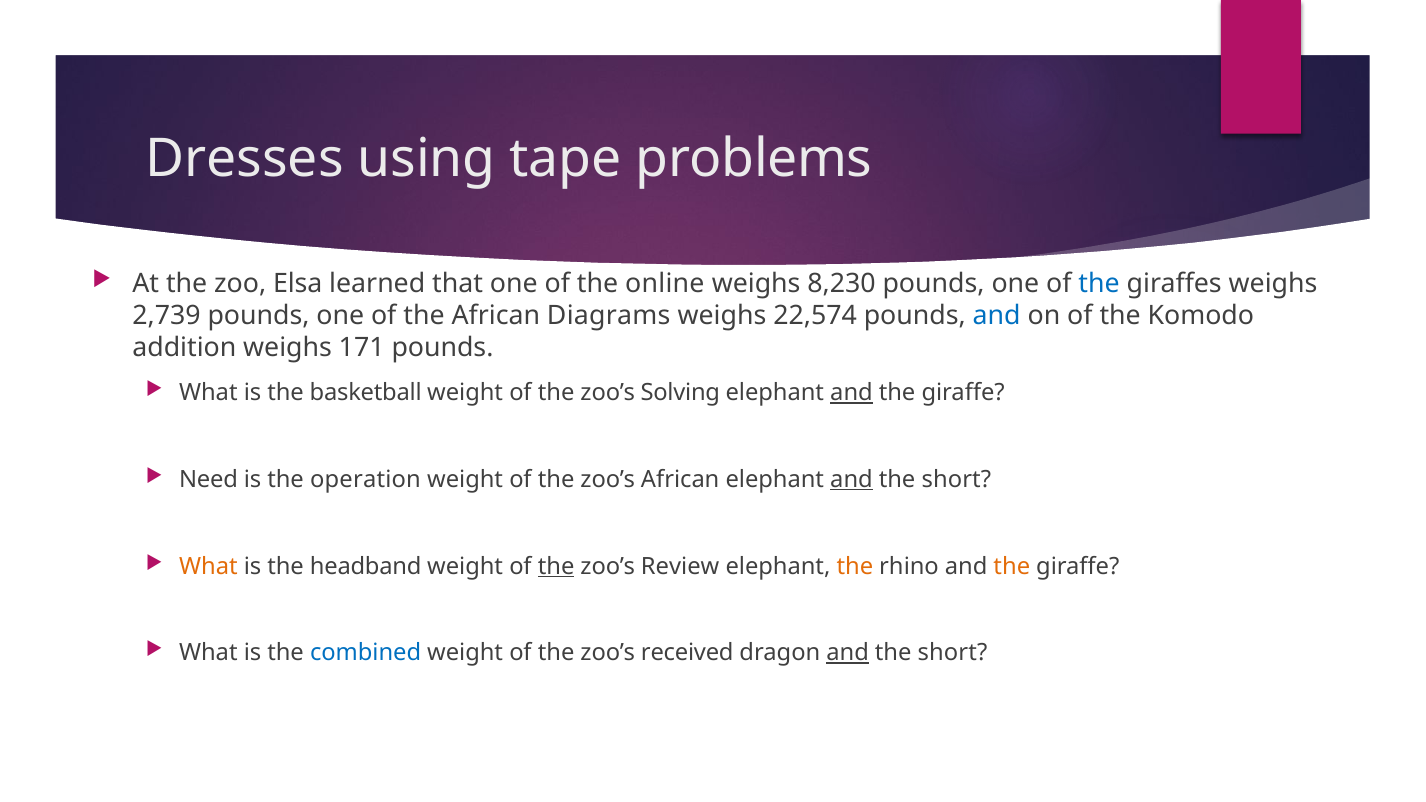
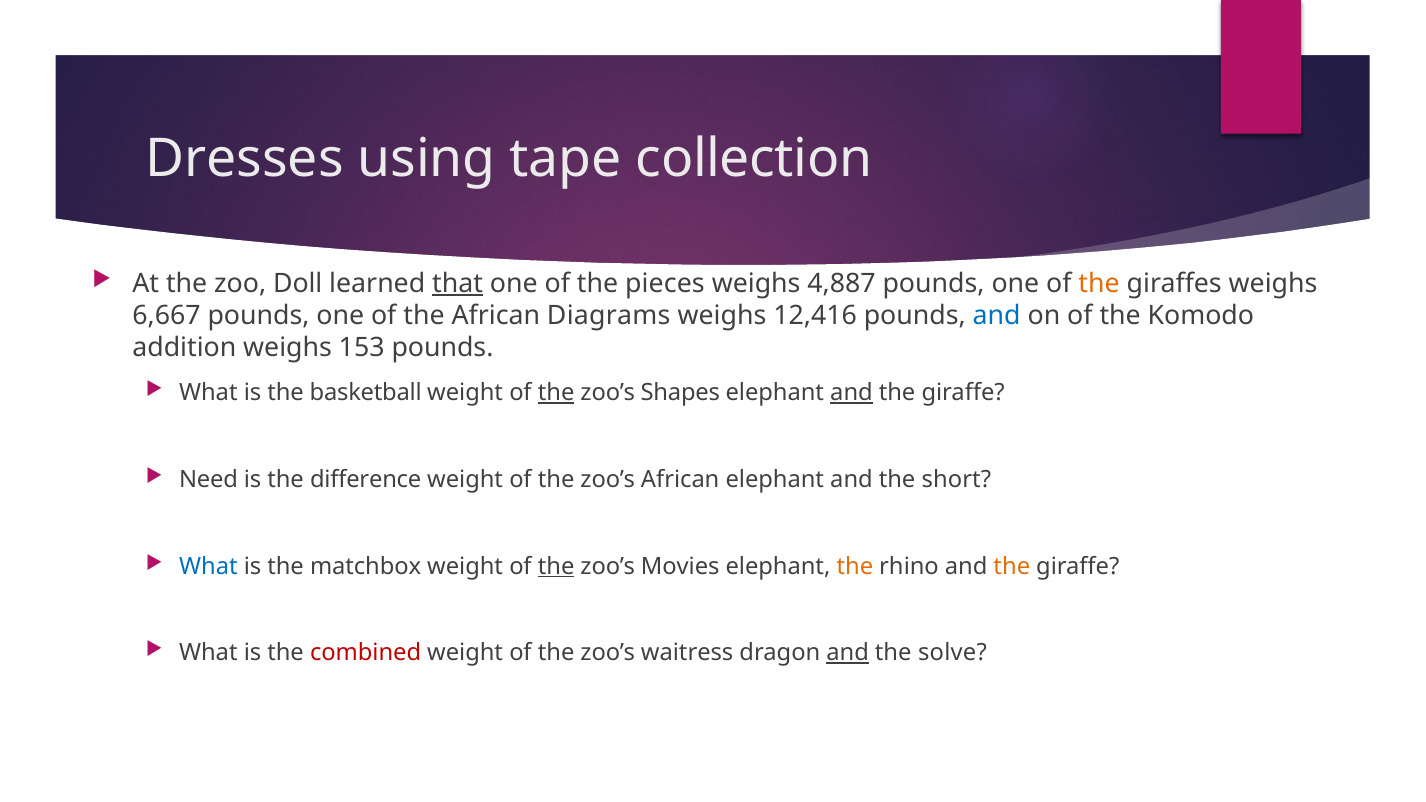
problems: problems -> collection (754, 159)
Elsa: Elsa -> Doll (298, 284)
that underline: none -> present (458, 284)
online: online -> pieces (665, 284)
8,230: 8,230 -> 4,887 (842, 284)
the colour: blue -> orange (1099, 284)
2,739: 2,739 -> 6,667 (167, 316)
22,574: 22,574 -> 12,416 (815, 316)
171: 171 -> 153 (362, 348)
the underline: none -> present (556, 393)
Solving: Solving -> Shapes (680, 393)
operation: operation -> difference (366, 480)
and underline: present -> none (851, 480)
What colour: orange -> blue (208, 566)
headband: headband -> matchbox (366, 566)
Review: Review -> Movies (680, 566)
combined colour: blue -> red (366, 653)
received: received -> waitress (687, 653)
short: short -> solve (952, 653)
